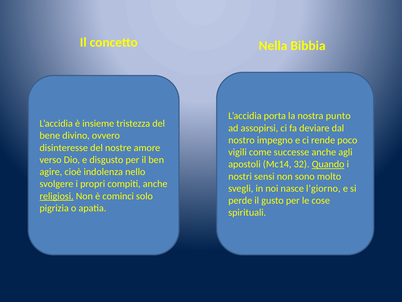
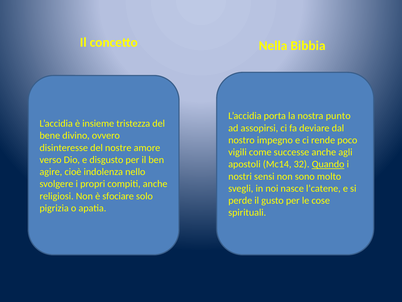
l’giorno: l’giorno -> l’catene (323, 188)
religiosi underline: present -> none (57, 196)
cominci: cominci -> sfociare (118, 196)
